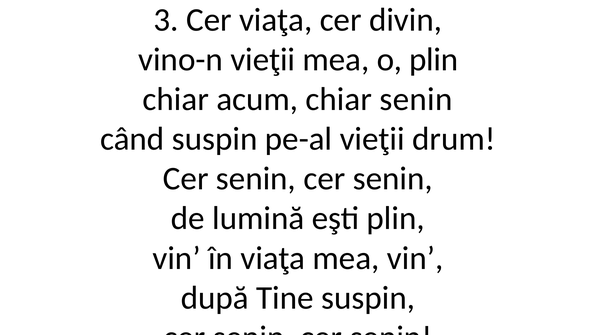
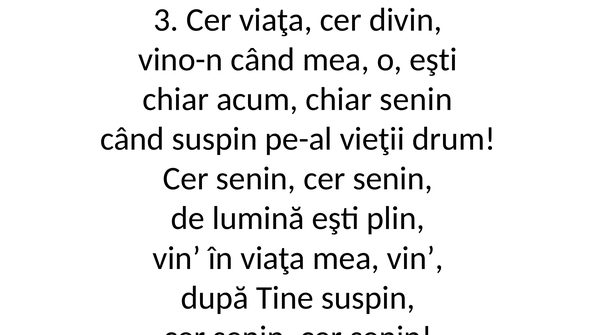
vino-n vieţii: vieţii -> când (263, 60)
o plin: plin -> eşti (433, 60)
